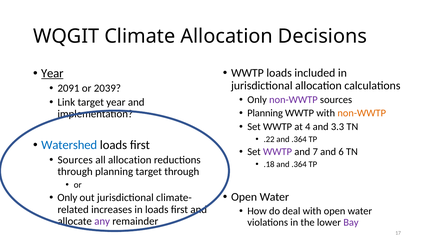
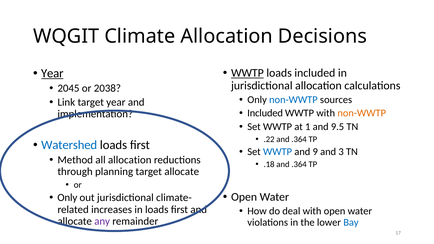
WWTP underline: none -> present (247, 73)
2091: 2091 -> 2045 (68, 88)
2039: 2039 -> 2038 (107, 88)
non-WWTP colour: purple -> blue (293, 100)
Planning: Planning -> Included (265, 113)
4: 4 -> 1 (308, 127)
3.3: 3.3 -> 9.5 (338, 127)
WWTP colour: purple -> blue (278, 152)
7: 7 -> 9 (315, 152)
6: 6 -> 3 (341, 152)
Sources: Sources -> Method (75, 160)
target through: through -> allocate (182, 172)
Bay colour: purple -> blue (351, 222)
